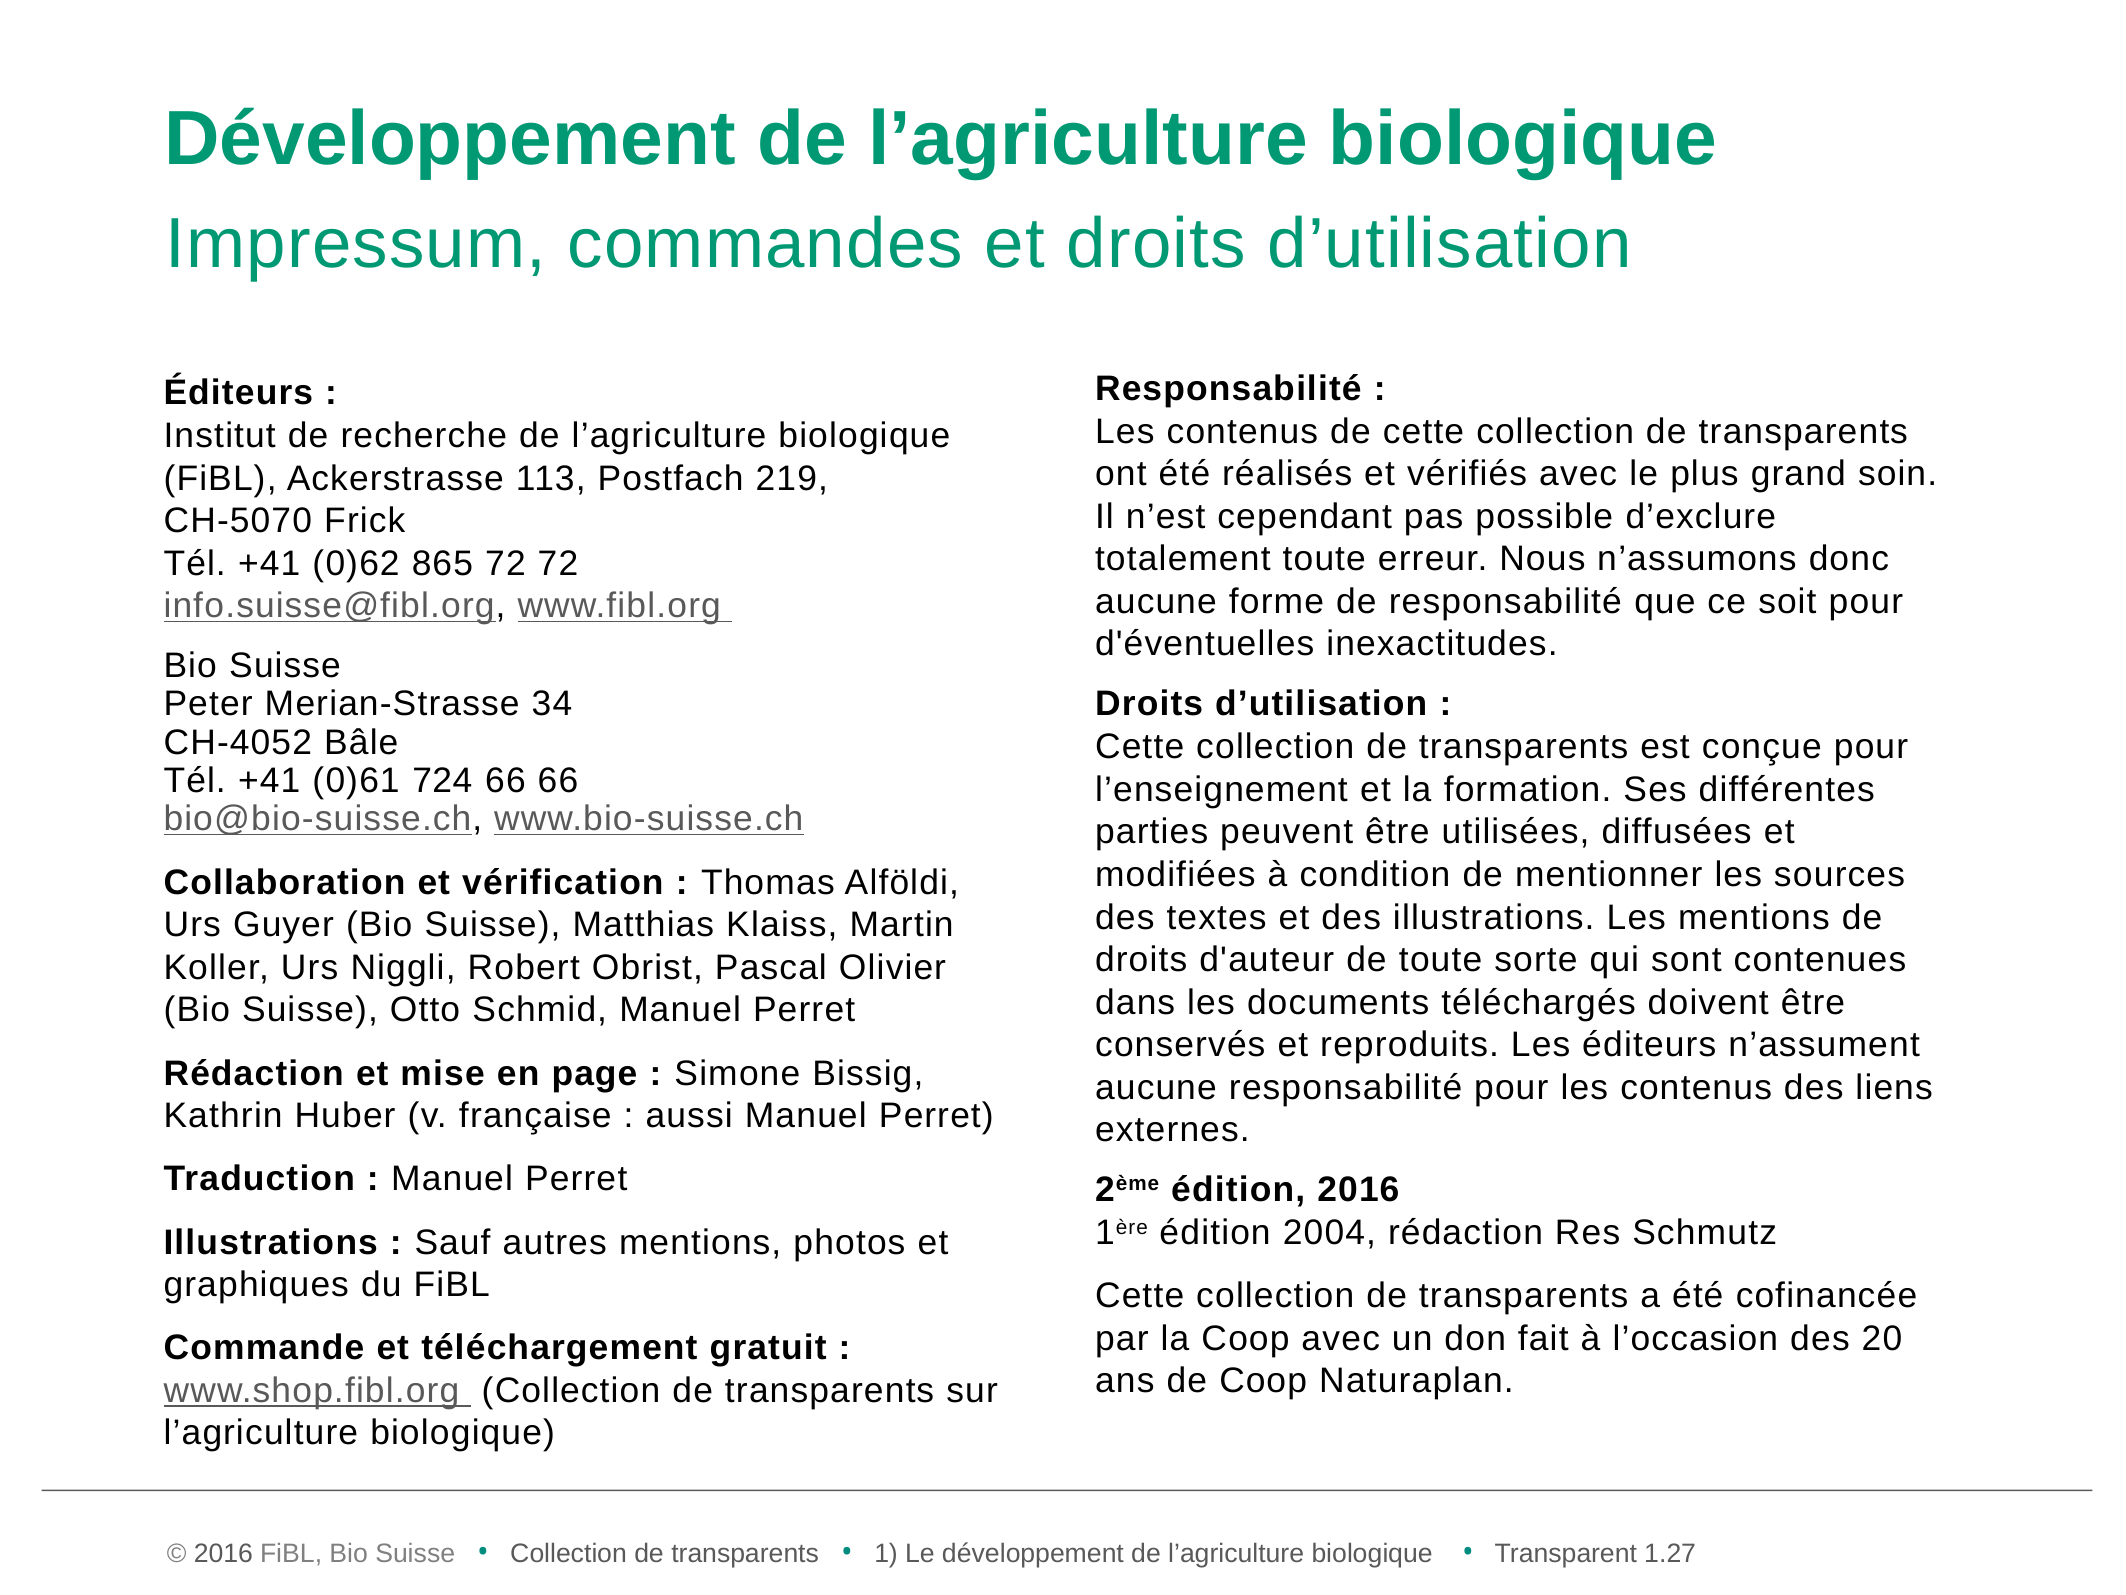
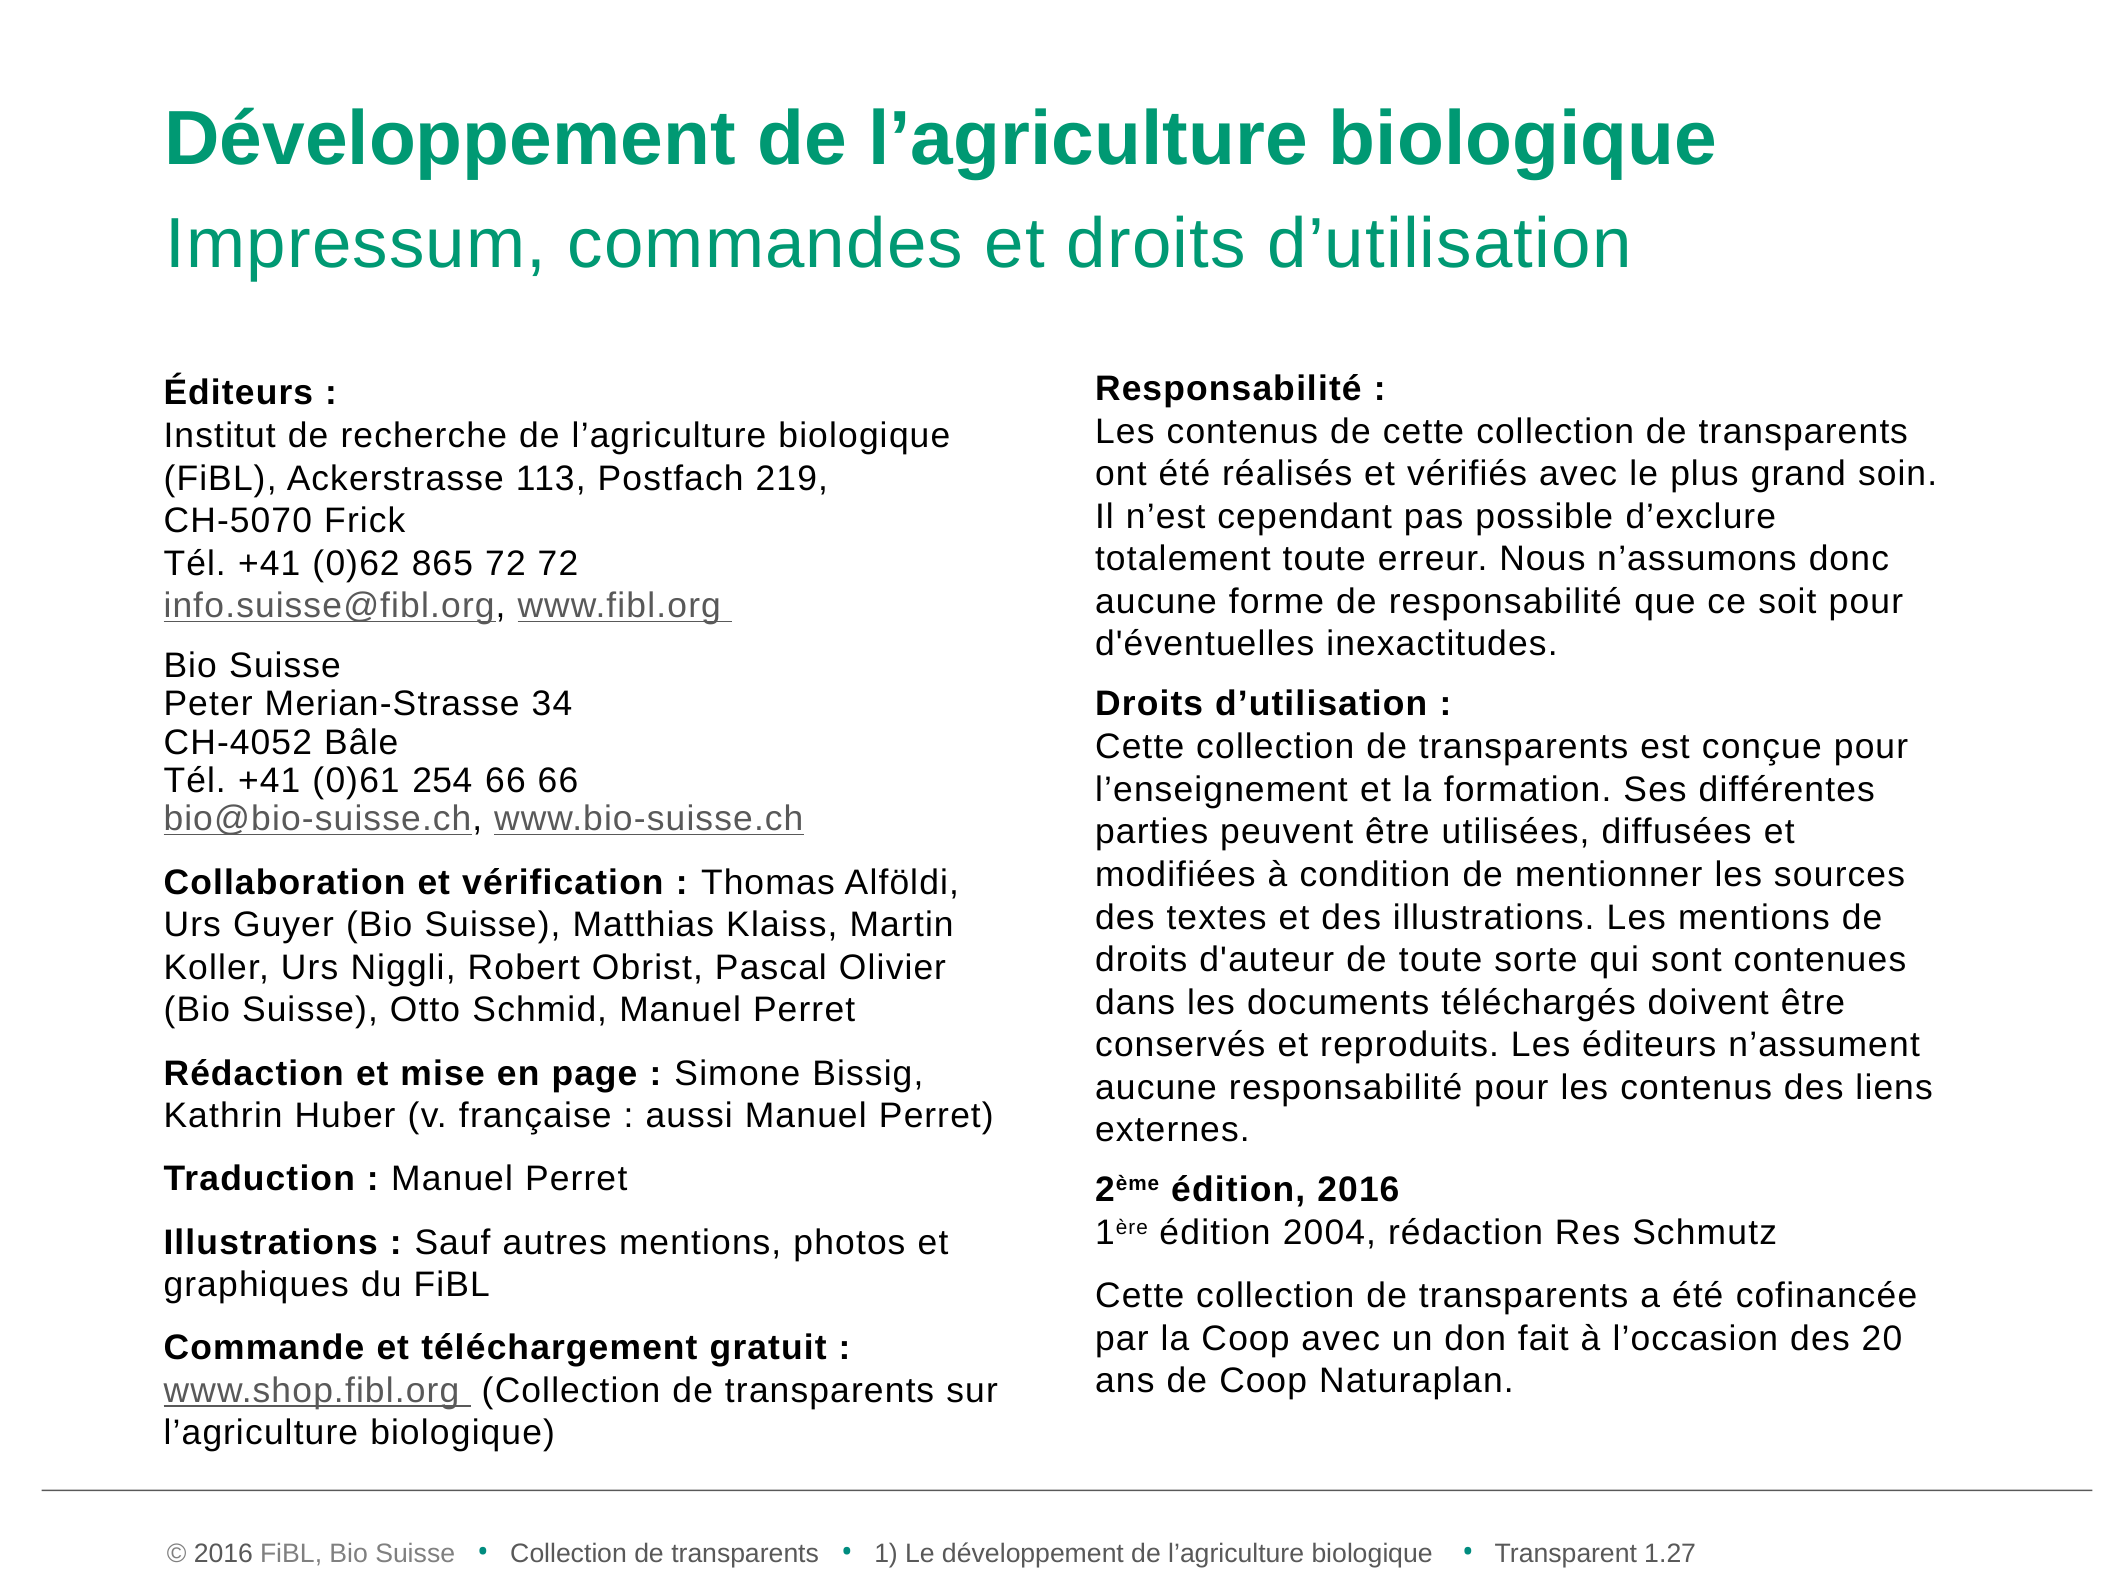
724: 724 -> 254 (442, 780)
